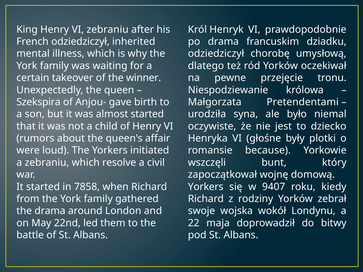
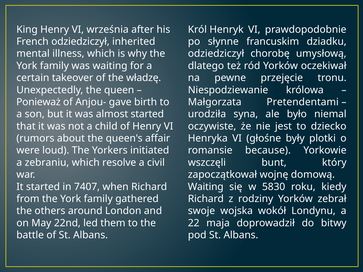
VI zebraniu: zebraniu -> września (108, 29)
po drama: drama -> słynne (223, 42)
winner: winner -> władzę (144, 78)
Szekspira: Szekspira -> Ponieważ (38, 102)
7858: 7858 -> 7407 (87, 187)
Yorkers: Yorkers -> Waiting (206, 187)
9407: 9407 -> 5830 (274, 187)
the drama: drama -> others (50, 211)
